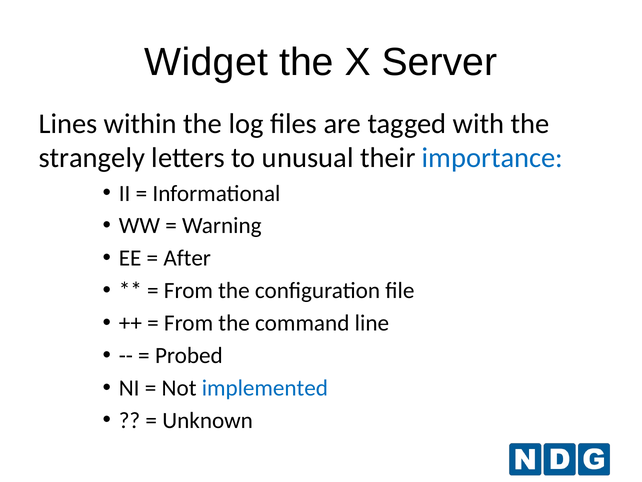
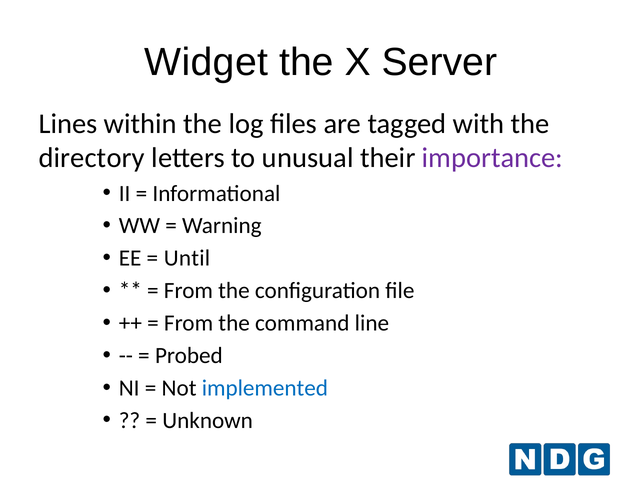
strangely: strangely -> directory (92, 158)
importance colour: blue -> purple (492, 158)
After: After -> Until (187, 258)
